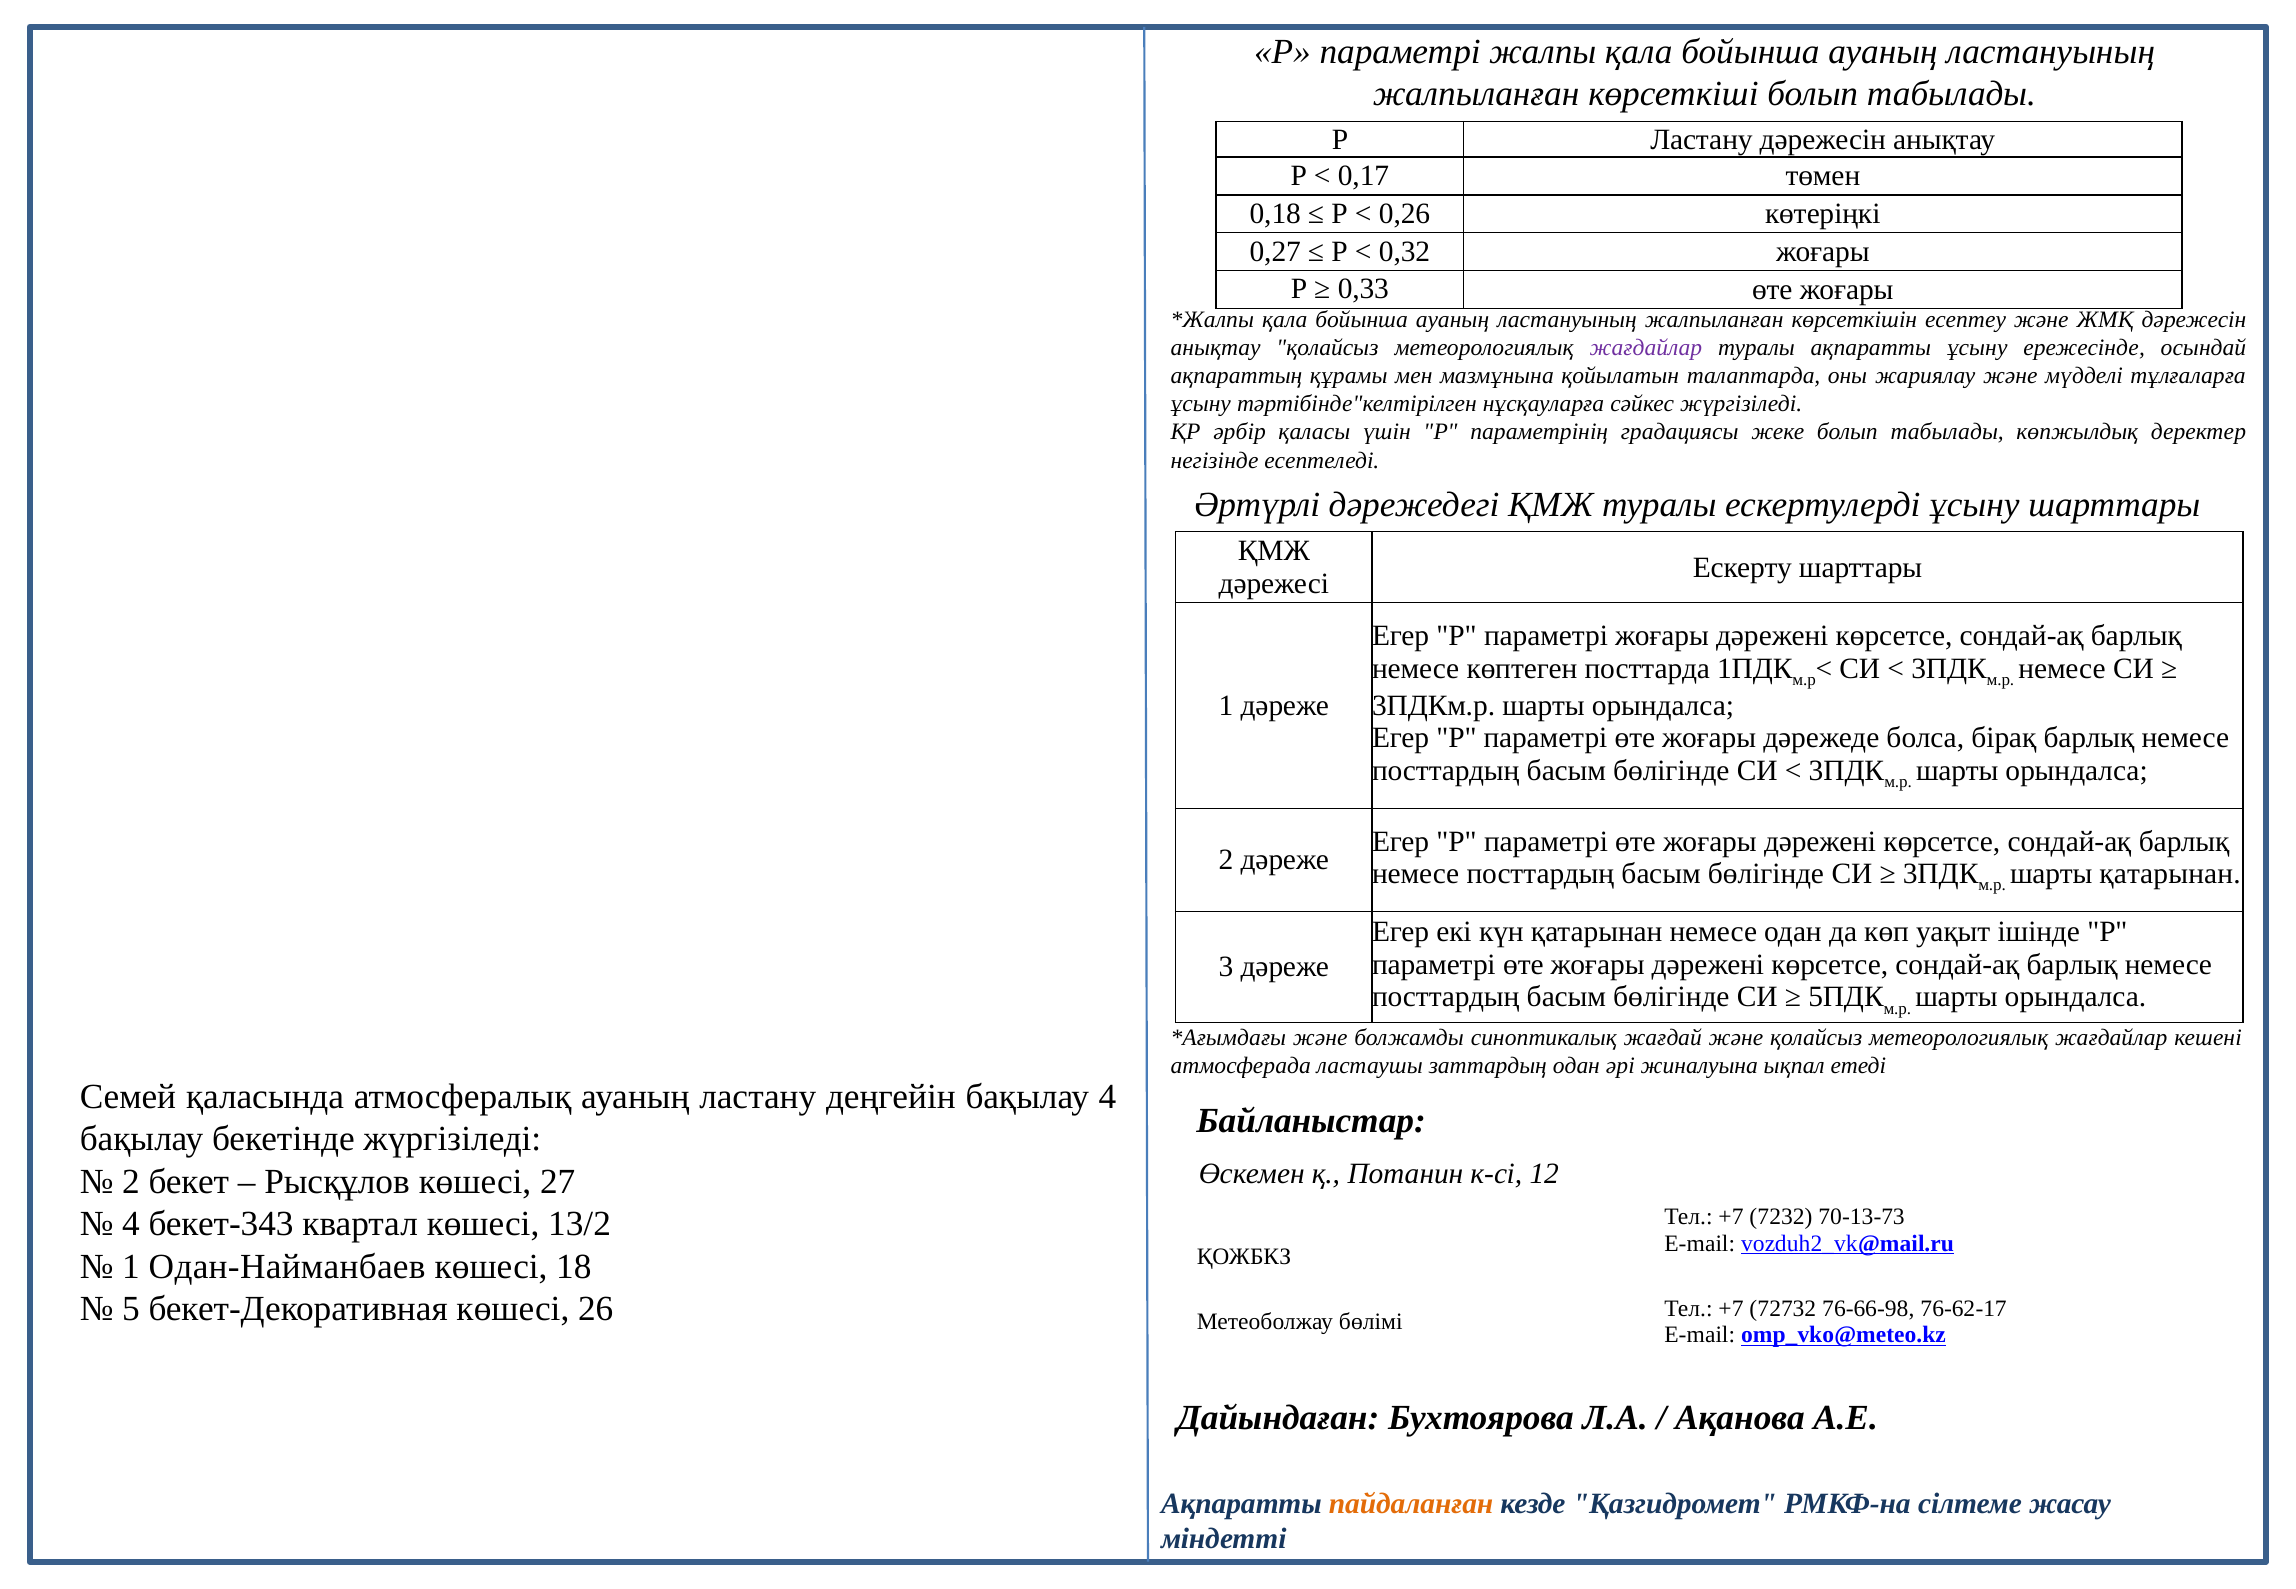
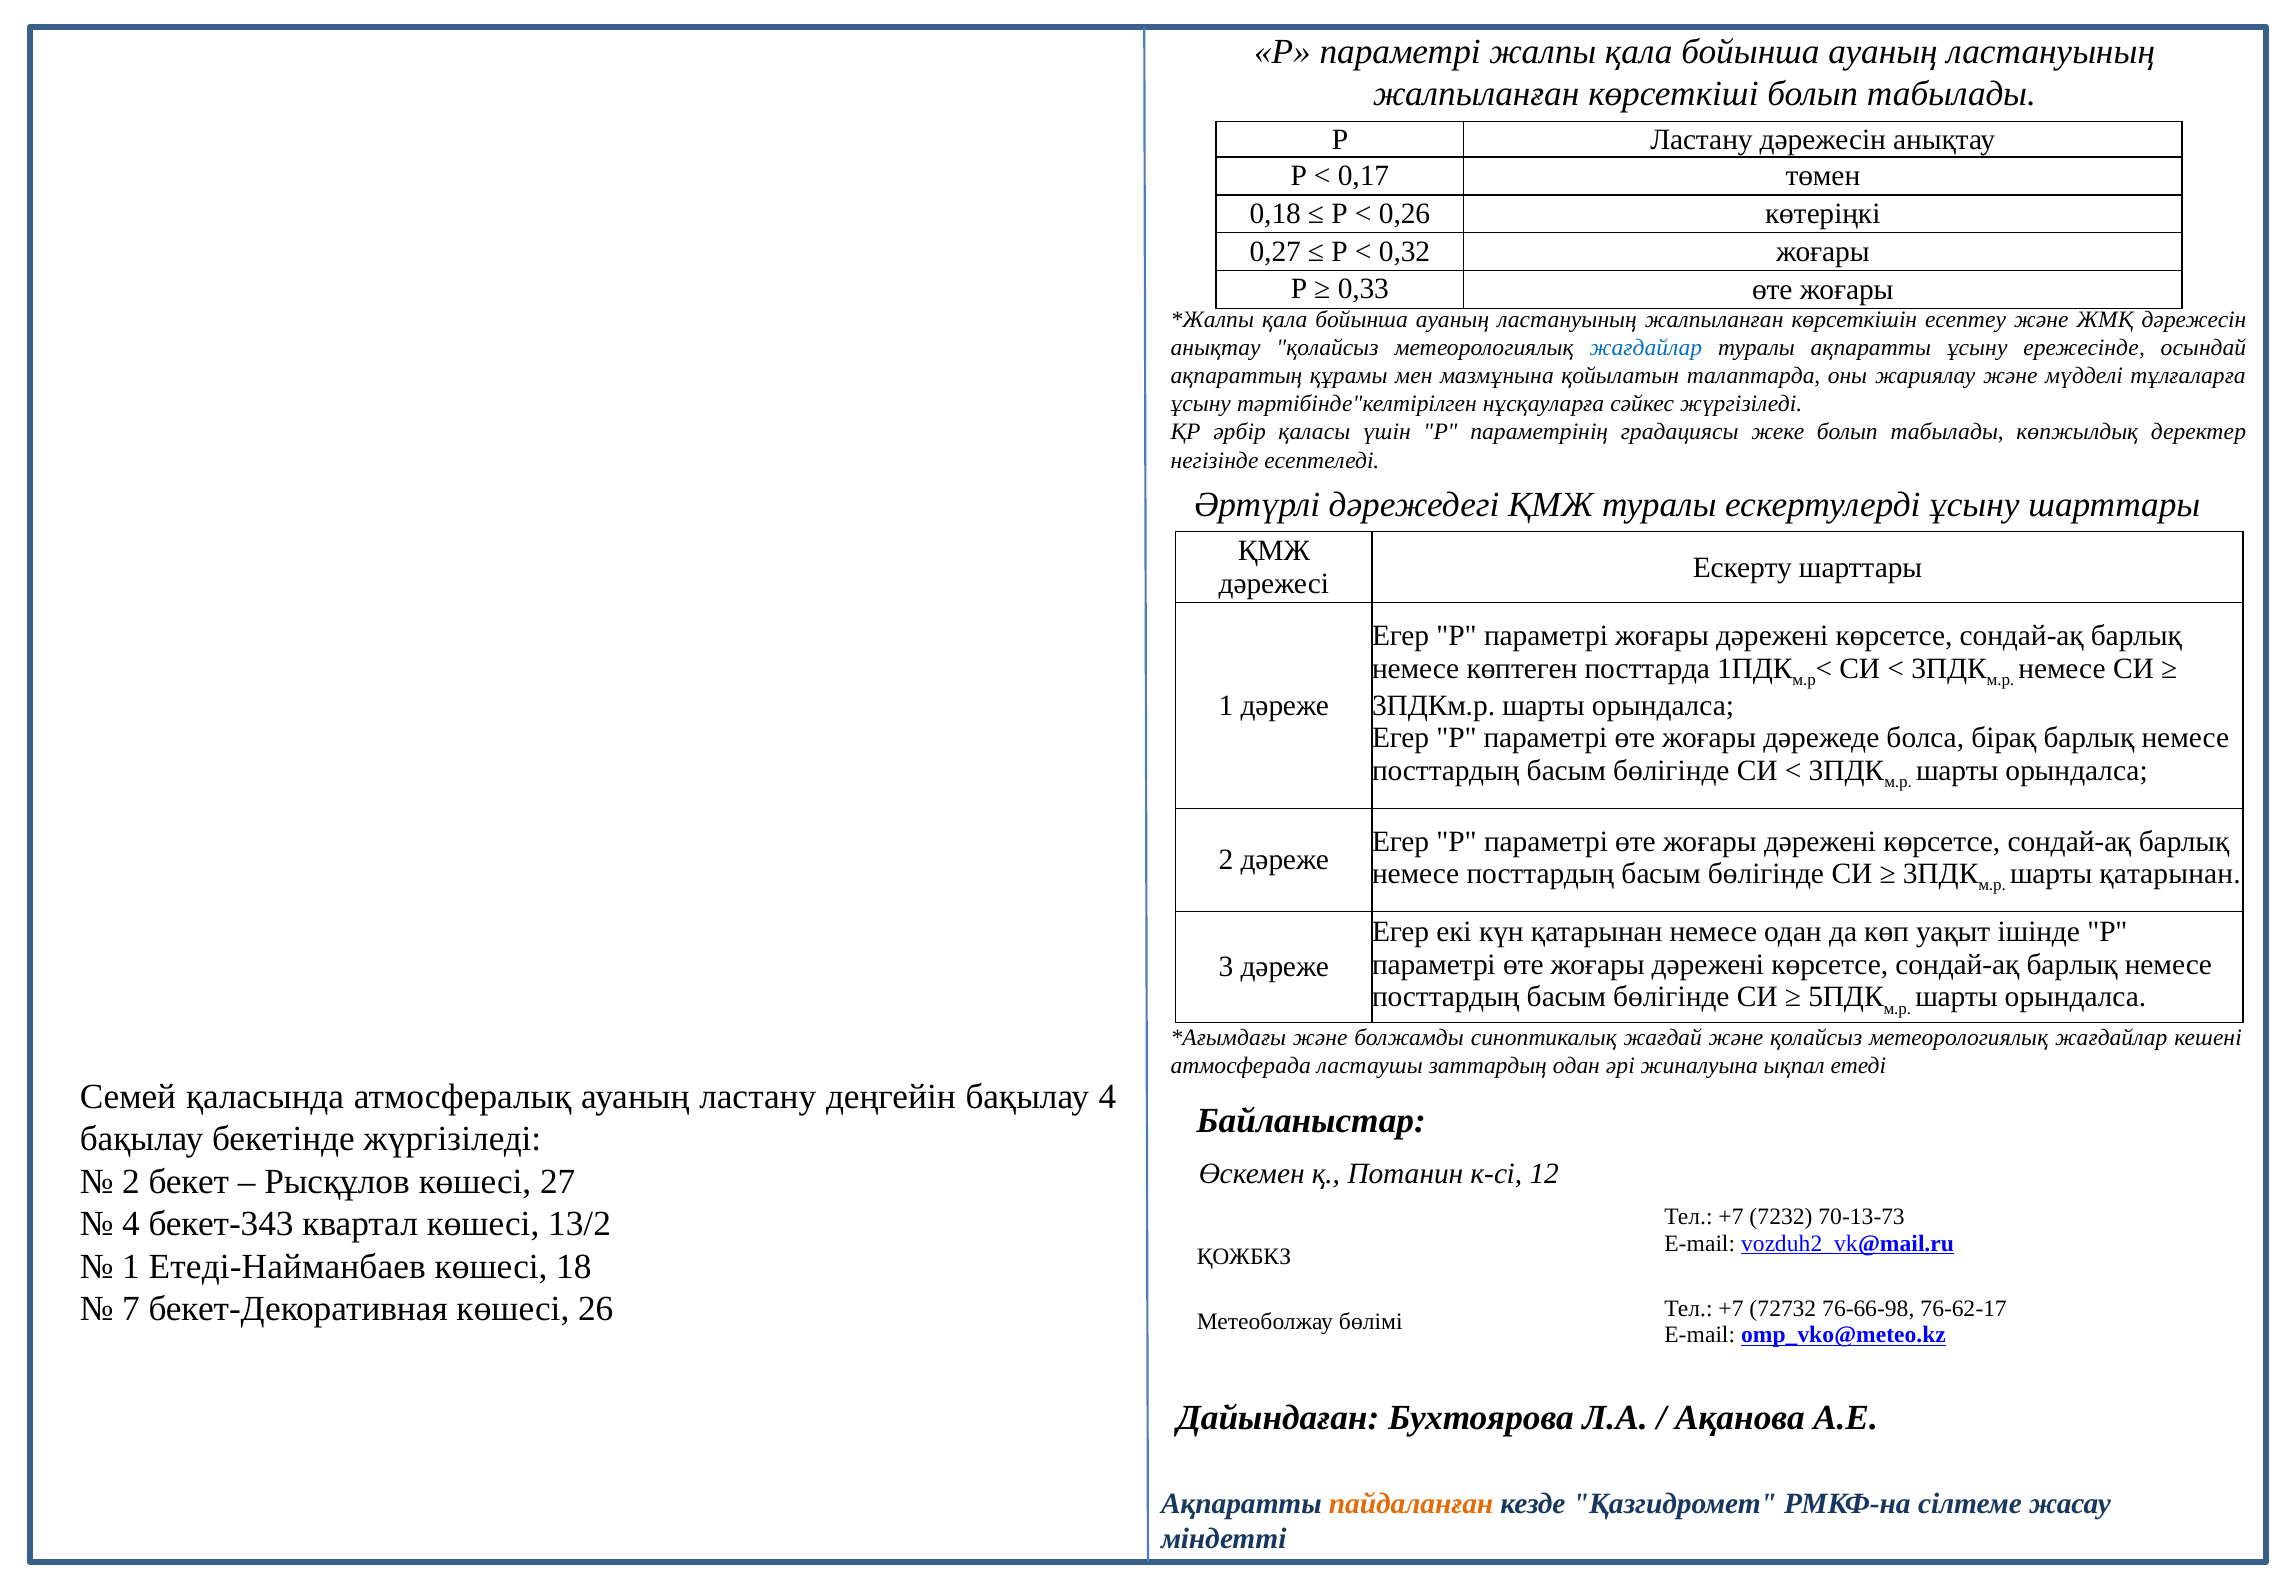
жағдайлар colour: purple -> blue (1646, 348)
Одан-Найманбаев: Одан-Найманбаев -> Етеді-Найманбаев (287, 1267)
5: 5 -> 7 (131, 1309)
